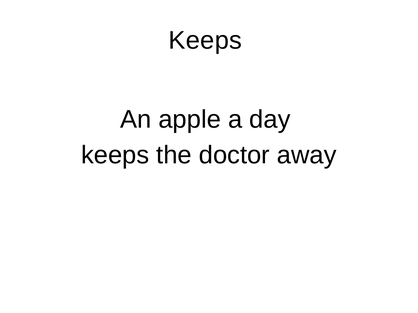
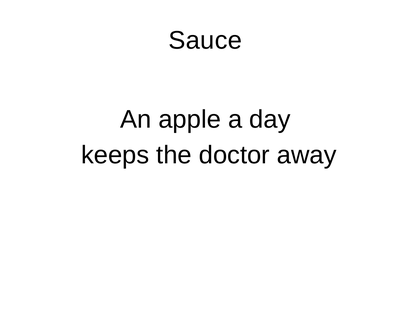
Keeps: Keeps -> Sauce (205, 40)
